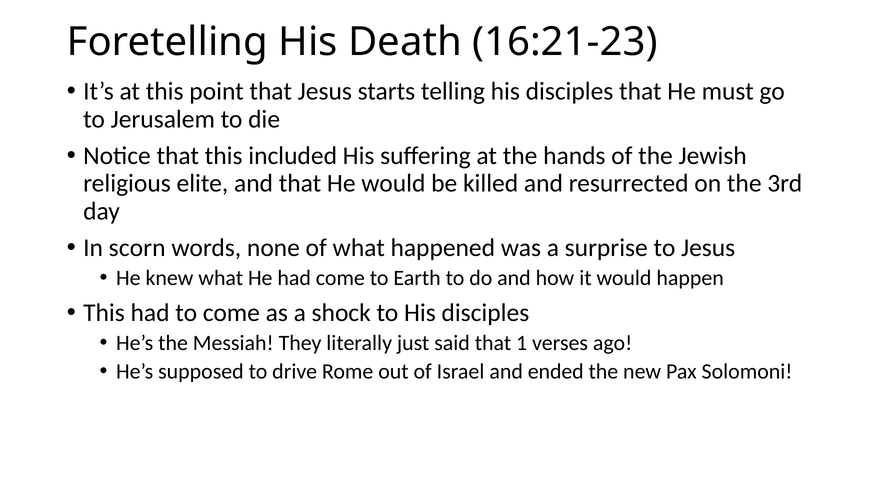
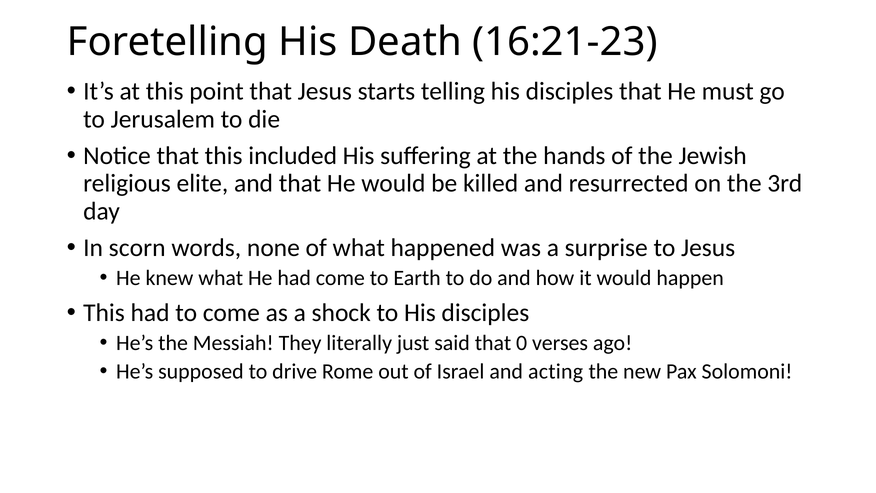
1: 1 -> 0 (522, 343)
ended: ended -> acting (556, 371)
